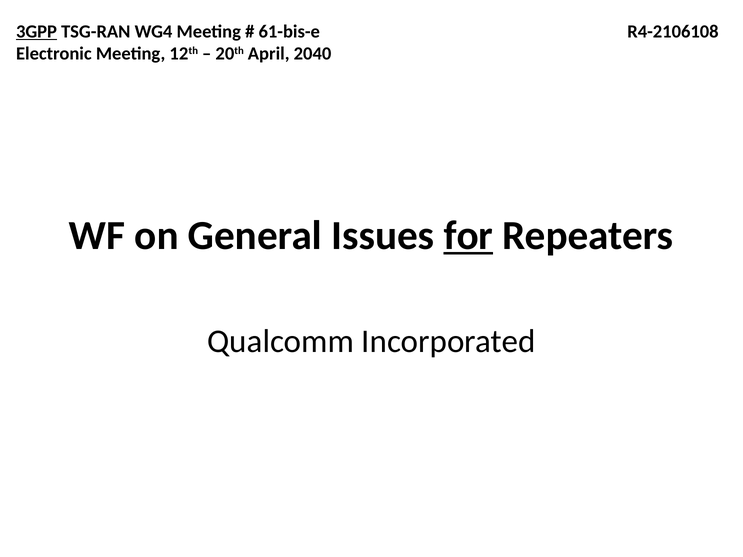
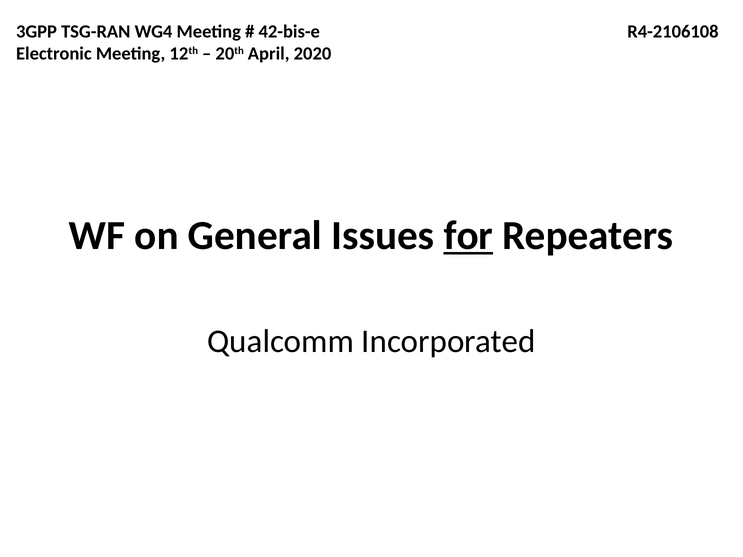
3GPP underline: present -> none (37, 31)
61-bis-e: 61-bis-e -> 42-bis-e (289, 31)
2040: 2040 -> 2020 (313, 54)
